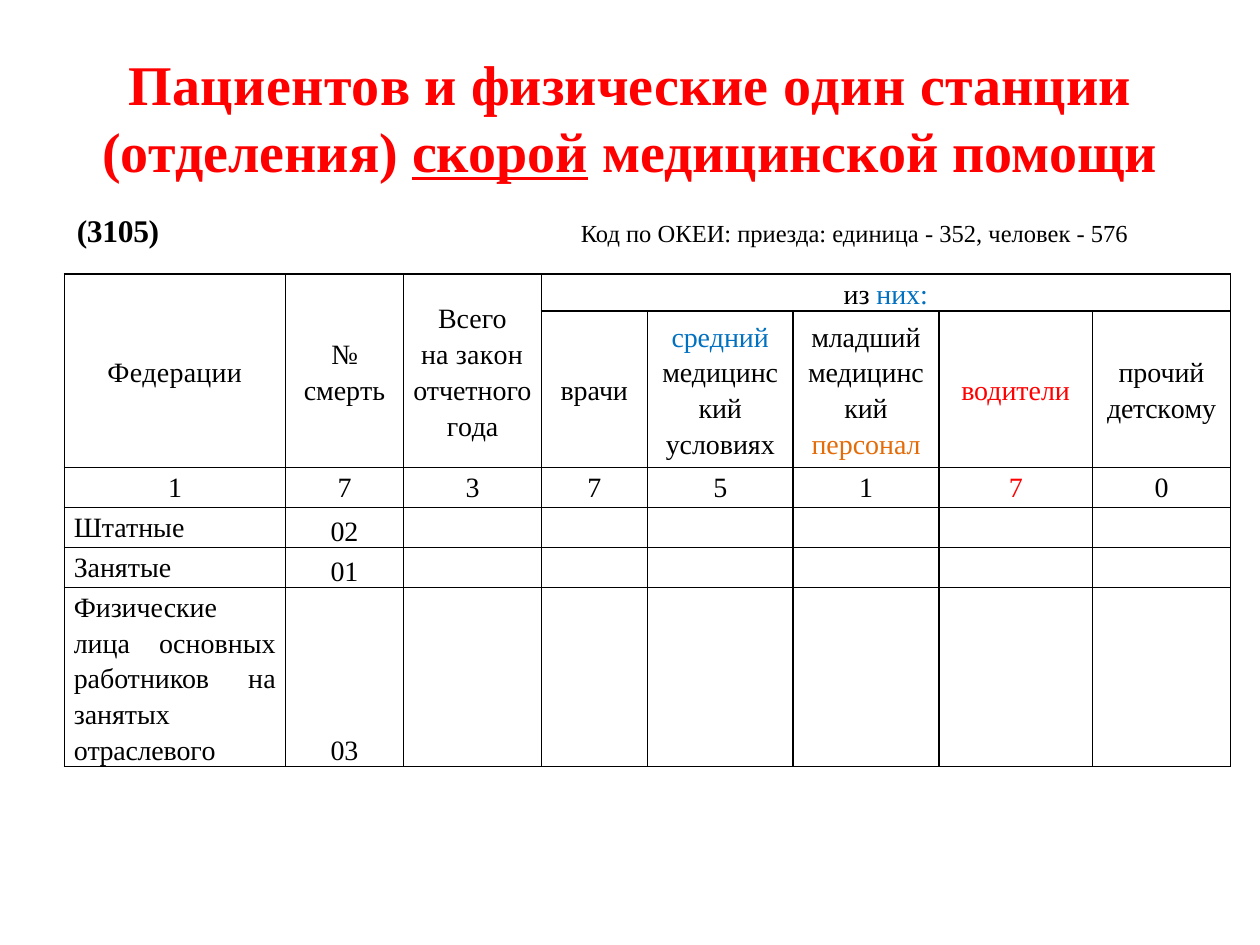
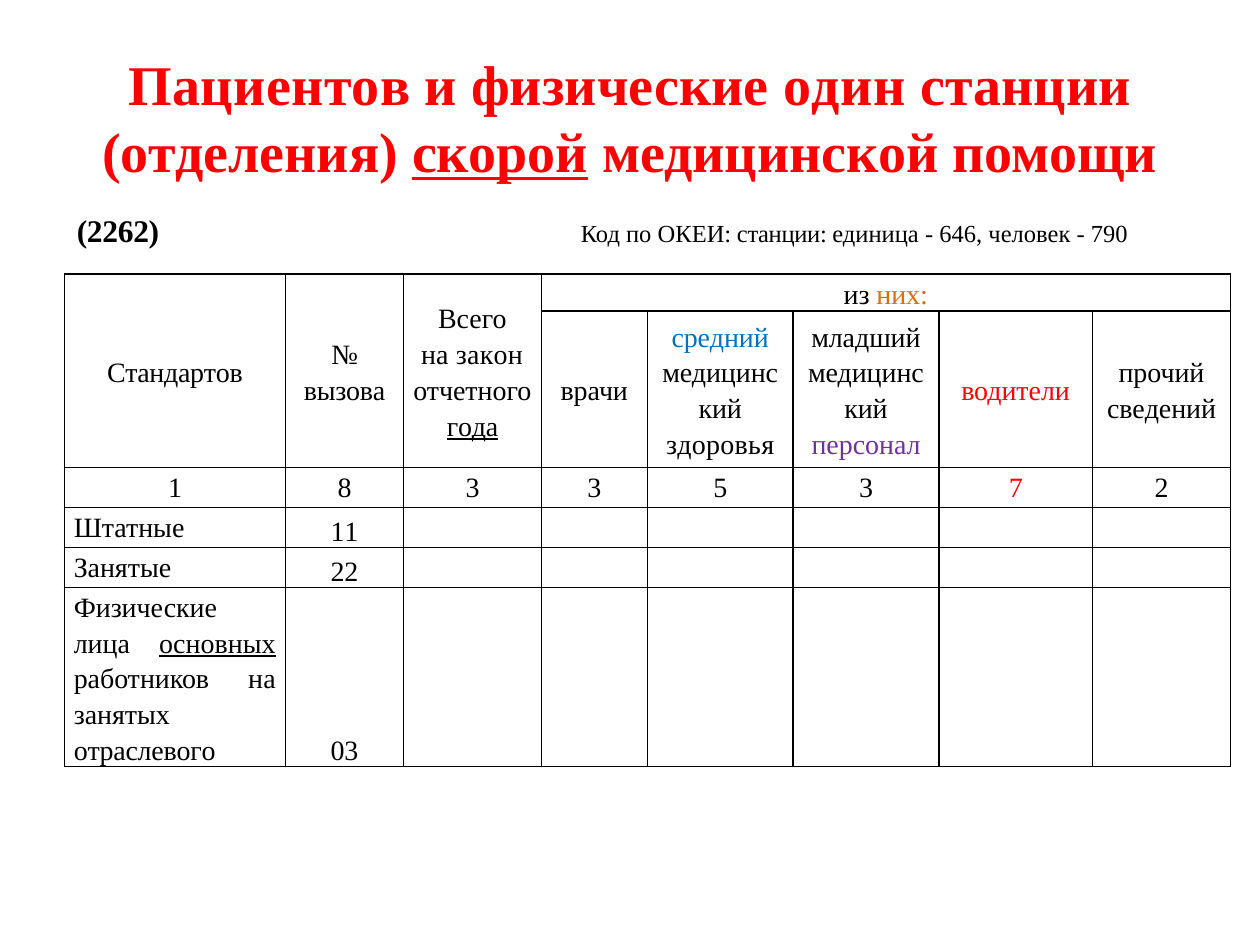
3105: 3105 -> 2262 (118, 232)
ОКЕИ приезда: приезда -> станции (782, 235)
352: 352 -> 646 (961, 235)
576: 576 -> 790 (1109, 235)
них colour: blue -> orange (902, 295)
Федерации: Федерации -> Стандартов (175, 373)
смерть: смерть -> вызова (345, 391)
детскому: детскому -> сведений (1162, 409)
года underline: none -> present (473, 427)
условиях: условиях -> здоровья (720, 445)
персонал colour: orange -> purple (866, 445)
7: 7 -> 8 (345, 488)
3 7: 7 -> 3 (594, 488)
5 1: 1 -> 3 (866, 488)
0: 0 -> 2 (1162, 488)
02: 02 -> 11 (344, 532)
01: 01 -> 22 (344, 572)
основных underline: none -> present (217, 644)
